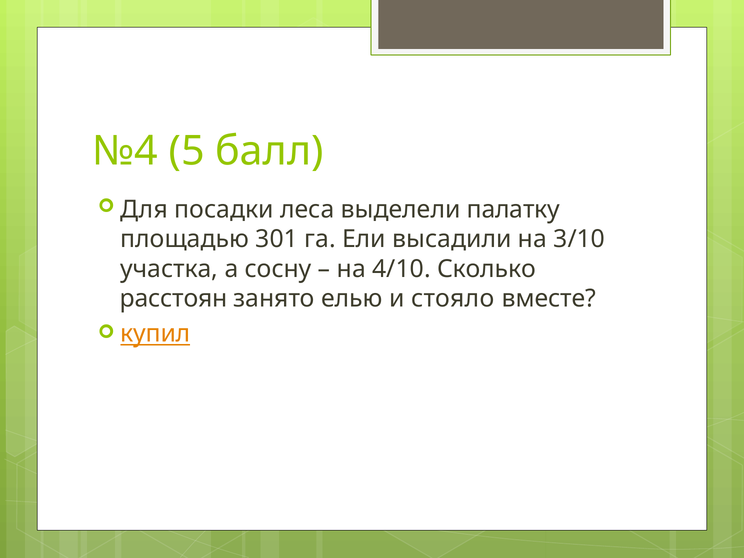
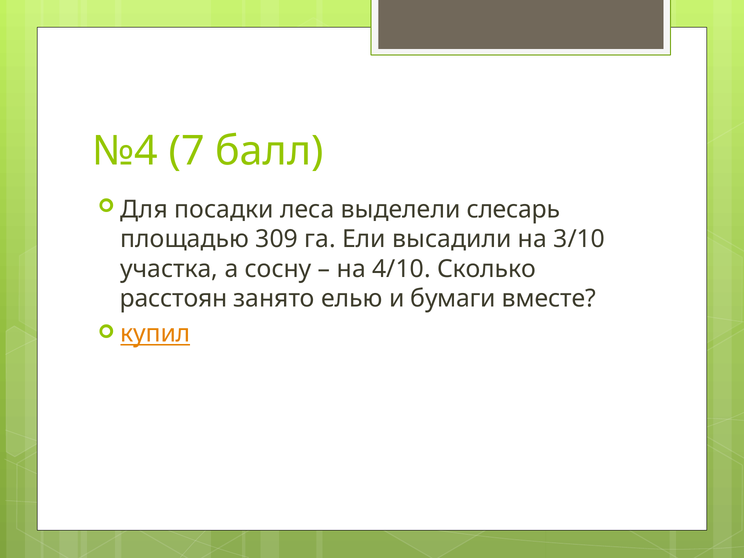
5: 5 -> 7 (187, 151)
палатку: палатку -> слесарь (513, 209)
301: 301 -> 309 (277, 239)
стояло: стояло -> бумаги (453, 299)
